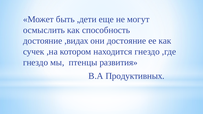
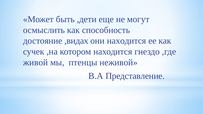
они достояние: достояние -> находится (127, 41)
гнездо: гнездо -> живой (35, 63)
развития: развития -> неживой (119, 63)
Продуктивных: Продуктивных -> Представление (135, 76)
